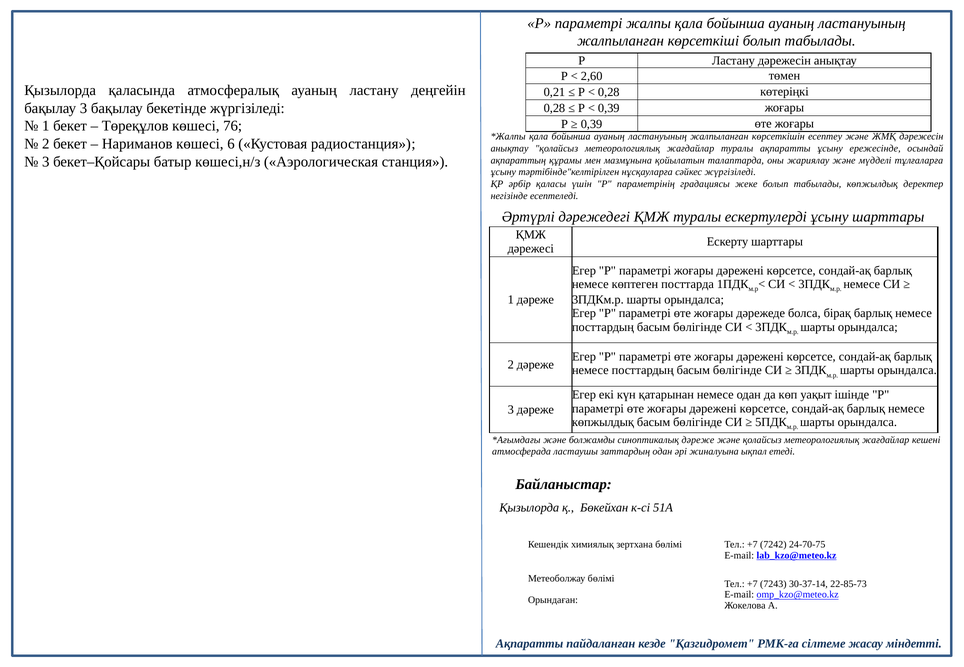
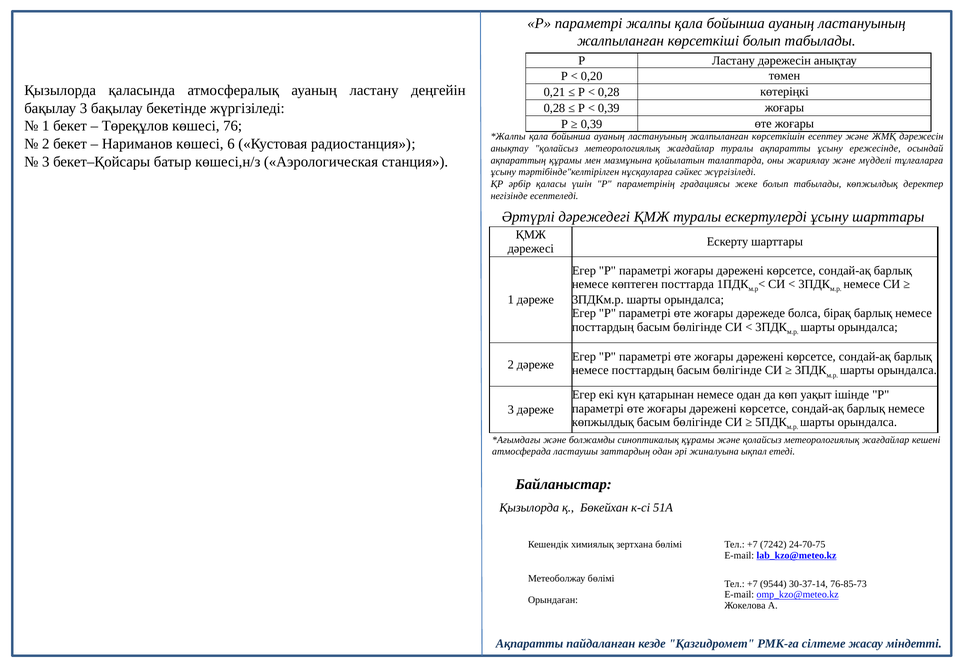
2,60: 2,60 -> 0,20 (592, 76)
синоптикалық дәреже: дәреже -> құрамы (698, 440)
7243: 7243 -> 9544 (773, 584)
22-85-73: 22-85-73 -> 76-85-73 (849, 584)
